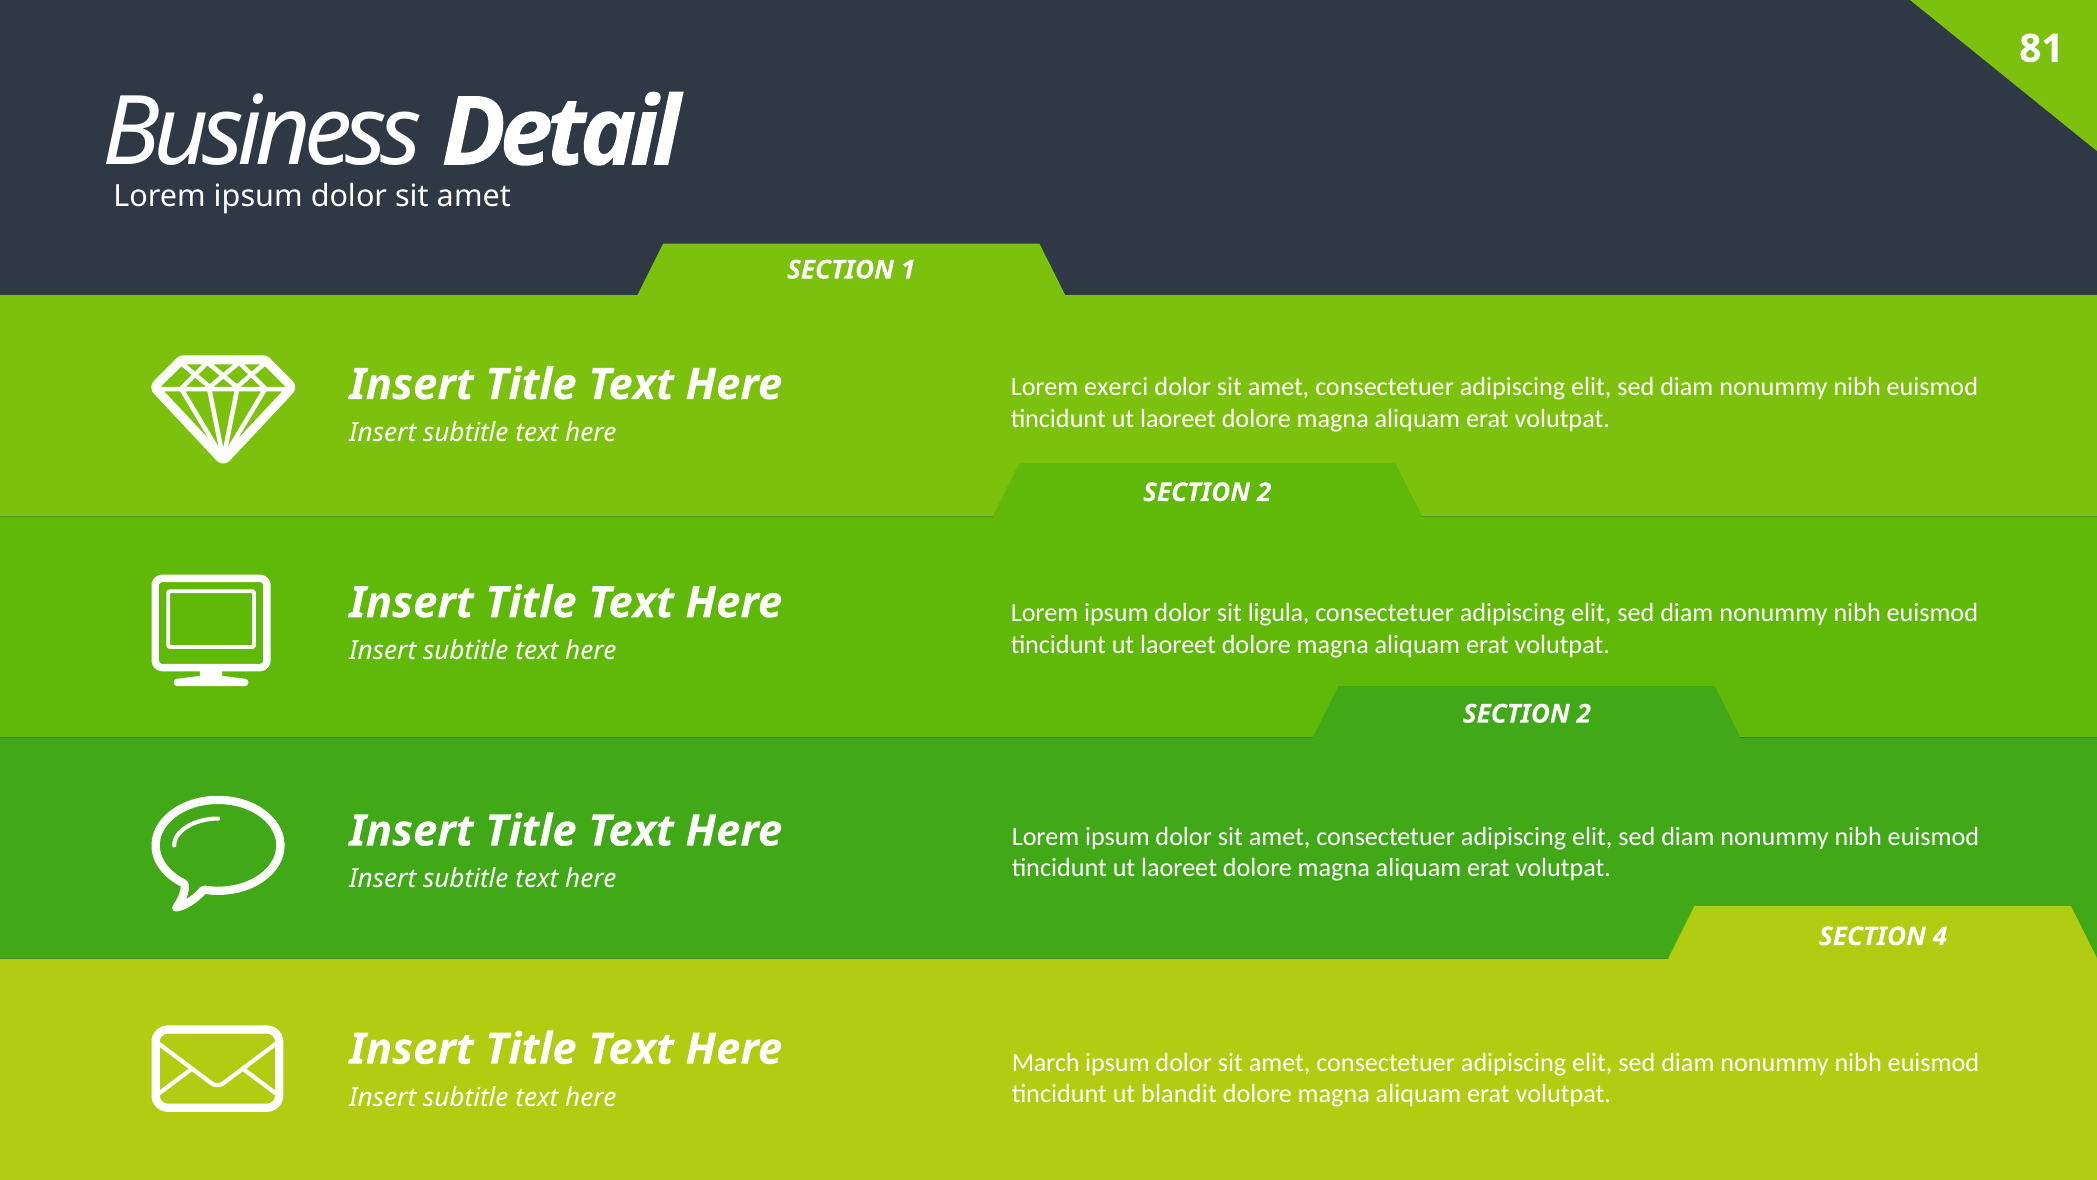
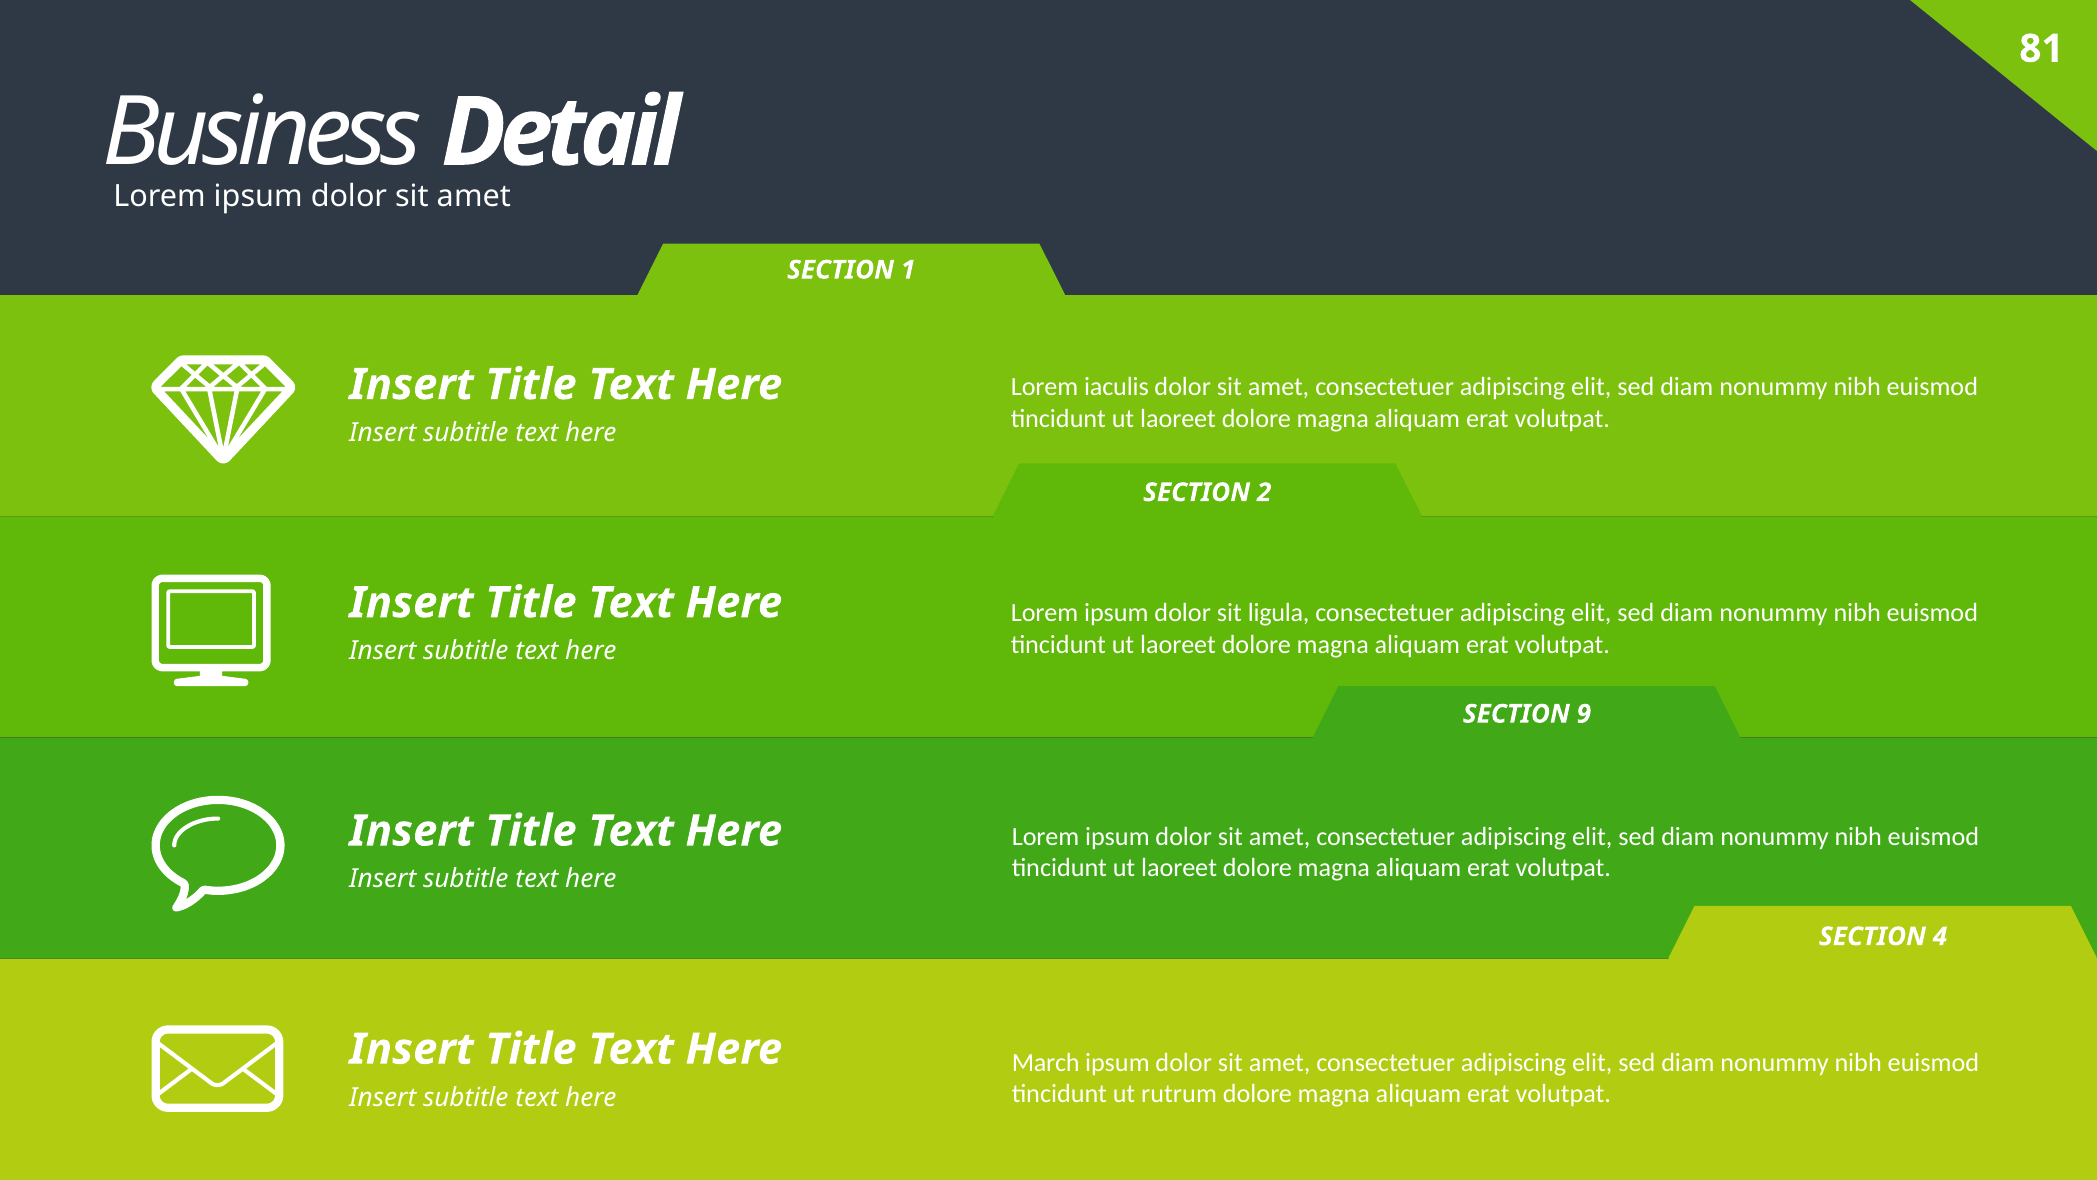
exerci: exerci -> iaculis (1116, 387)
2: 2 -> 9 (1584, 714)
blandit: blandit -> rutrum (1179, 1094)
